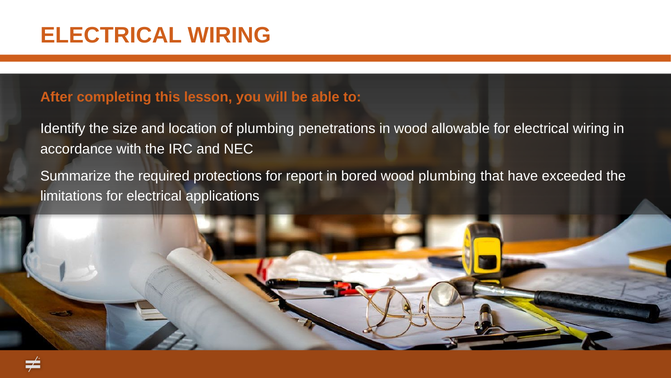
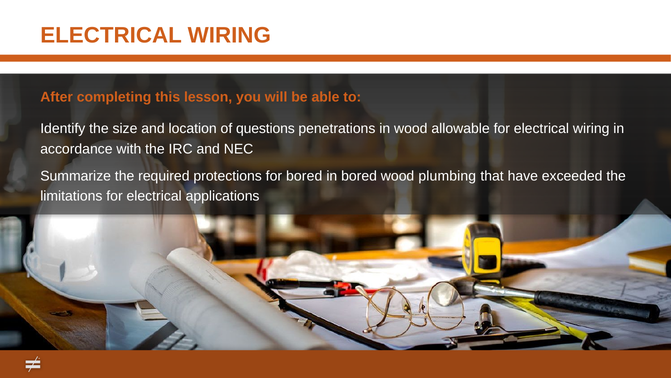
of plumbing: plumbing -> questions (265, 129)
for report: report -> bored (304, 176)
